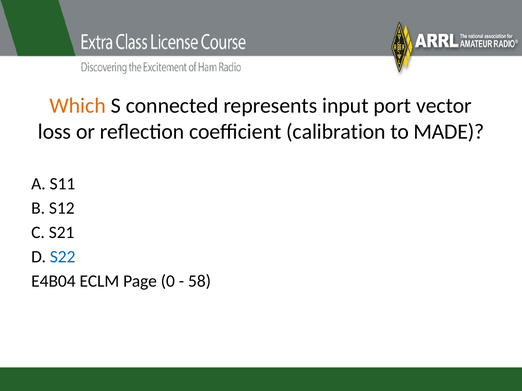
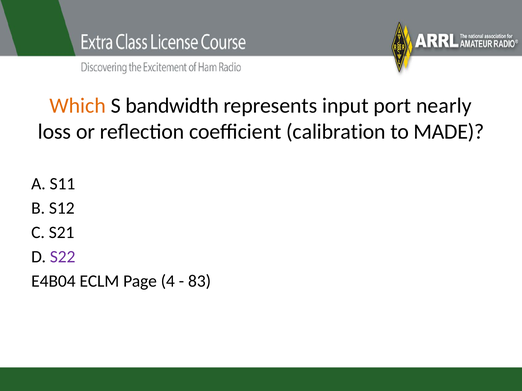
connected: connected -> bandwidth (172, 106)
vector: vector -> nearly (444, 106)
S22 colour: blue -> purple (63, 257)
0: 0 -> 4 (168, 281)
58: 58 -> 83 (200, 281)
